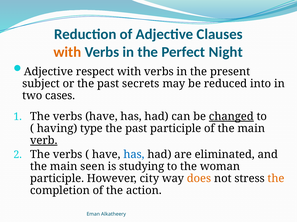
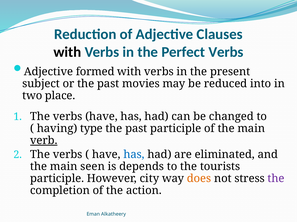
with colour: orange -> black (67, 52)
Perfect Night: Night -> Verbs (226, 52)
respect: respect -> formed (95, 72)
secrets: secrets -> movies (141, 84)
cases: cases -> place (60, 96)
changed underline: present -> none (231, 117)
studying: studying -> depends (142, 167)
woman: woman -> tourists (220, 167)
the colour: orange -> purple (276, 179)
